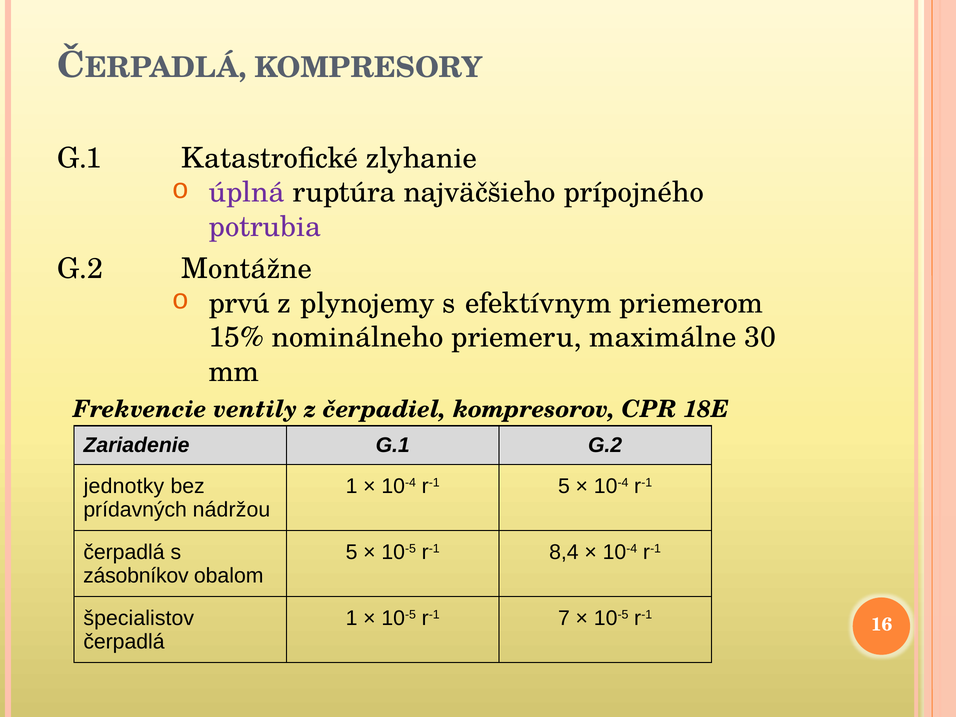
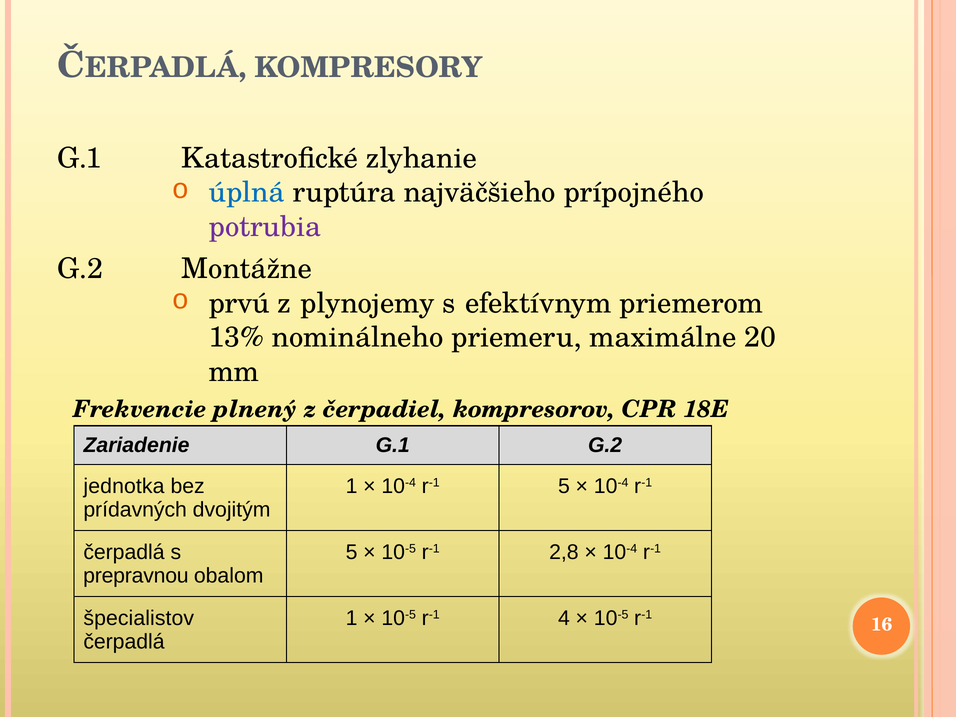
úplná colour: purple -> blue (247, 193)
15%: 15% -> 13% (236, 337)
30: 30 -> 20 (760, 337)
ventily: ventily -> plnený (255, 409)
jednotky: jednotky -> jednotka (124, 486)
nádržou: nádržou -> dvojitým (232, 510)
8,4: 8,4 -> 2,8 (564, 552)
zásobníkov: zásobníkov -> prepravnou (136, 576)
7: 7 -> 4 (564, 618)
